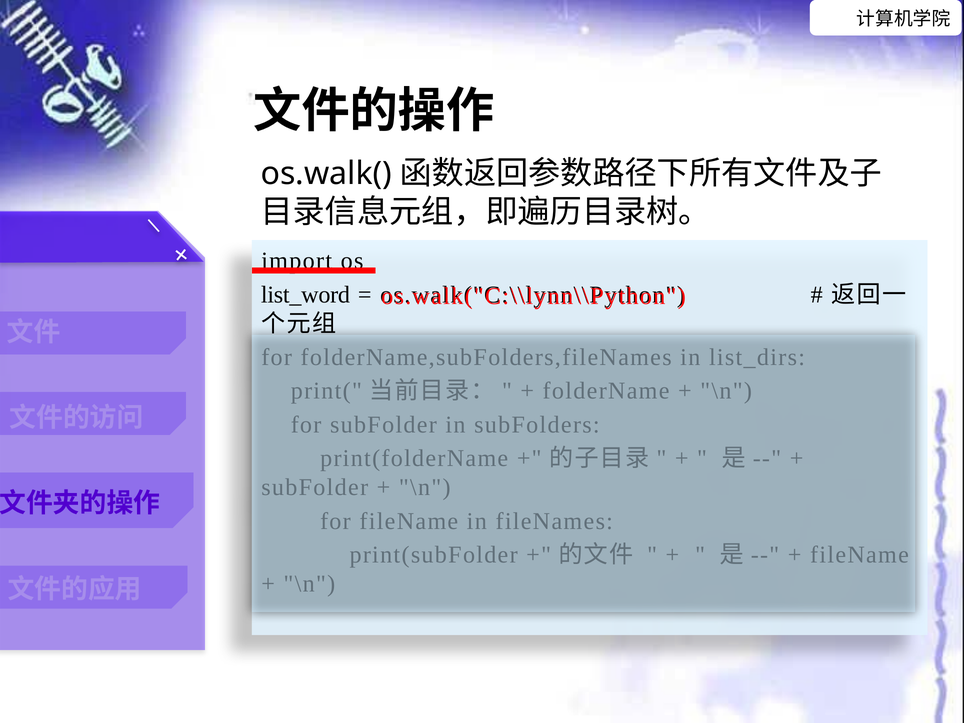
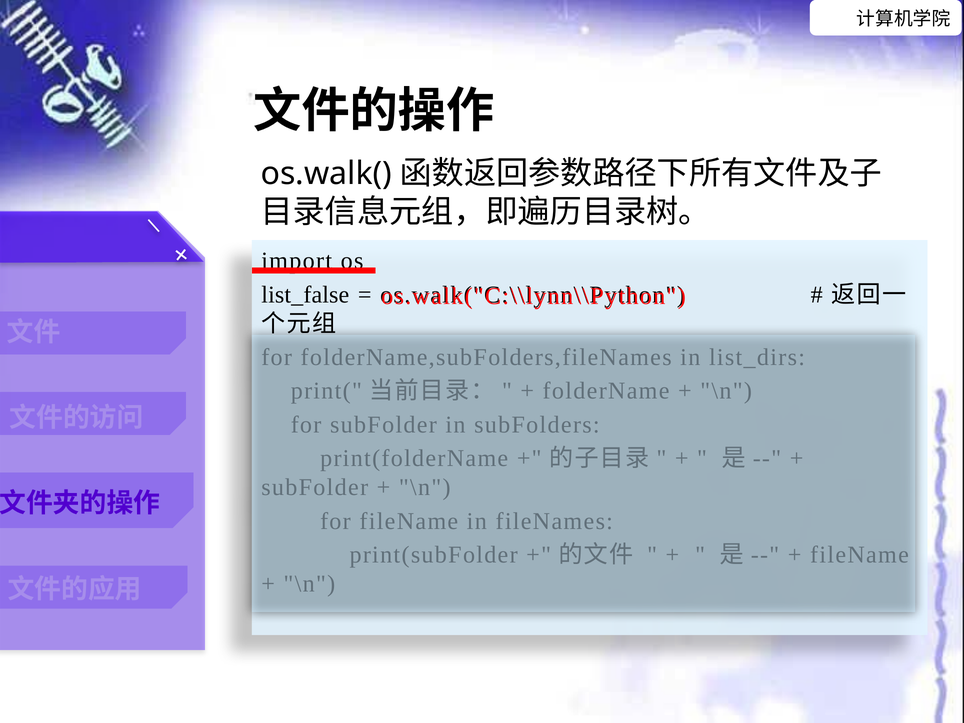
list_word: list_word -> list_false (305, 295)
